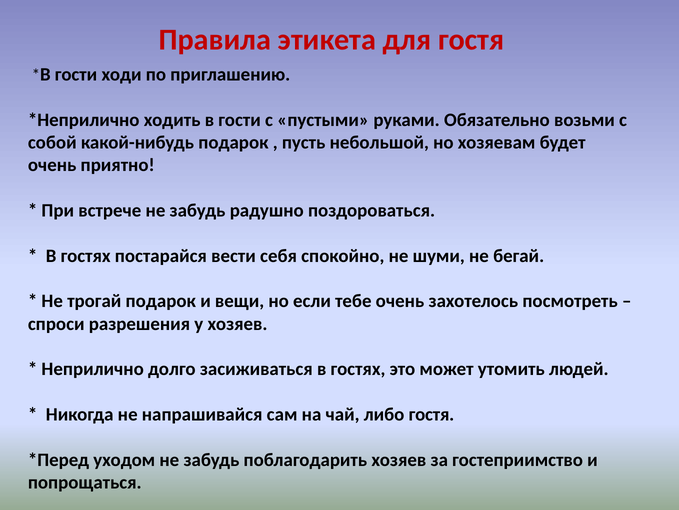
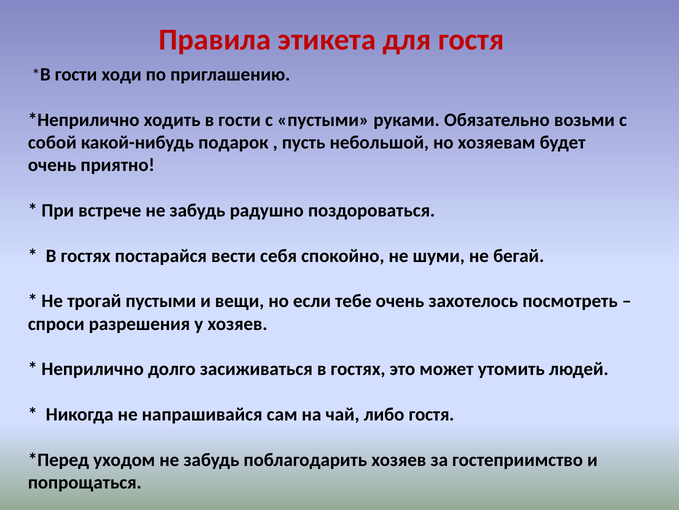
трогай подарок: подарок -> пустыми (161, 301)
